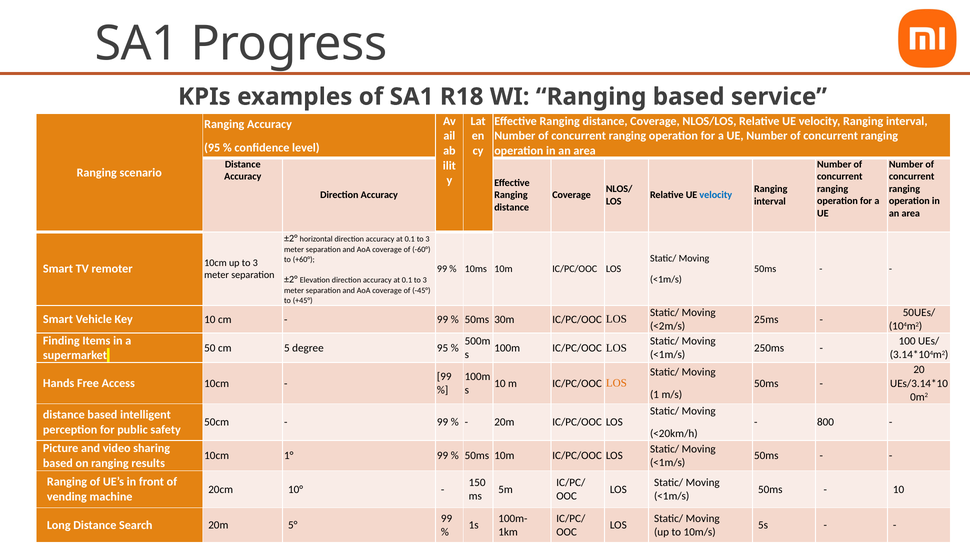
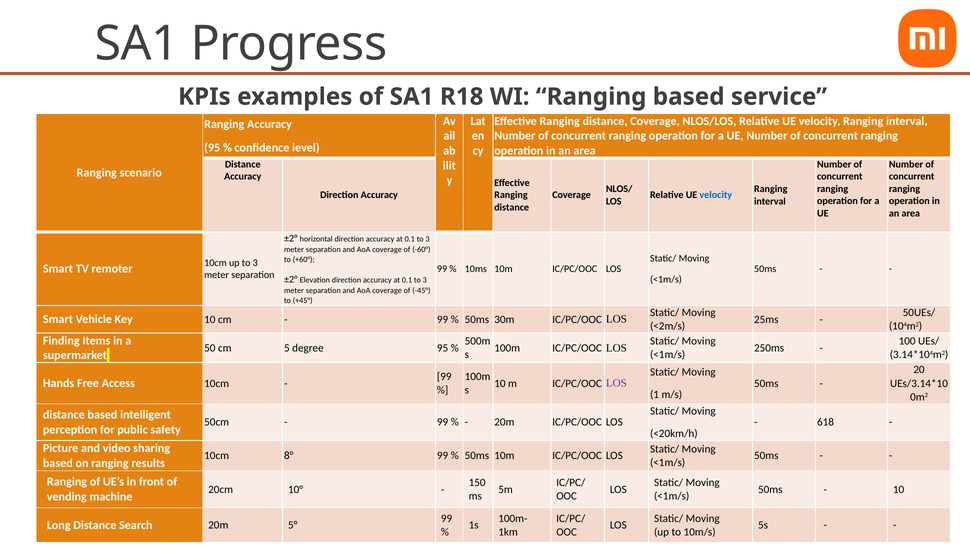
LOS colour: orange -> purple (616, 383)
800: 800 -> 618 (826, 422)
1°: 1° -> 8° (289, 455)
